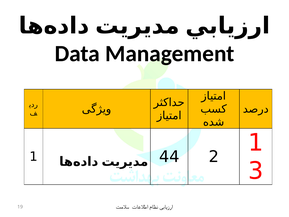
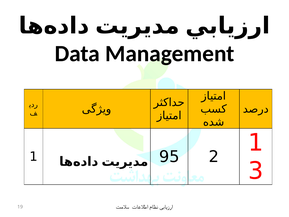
44: 44 -> 95 (169, 157)
